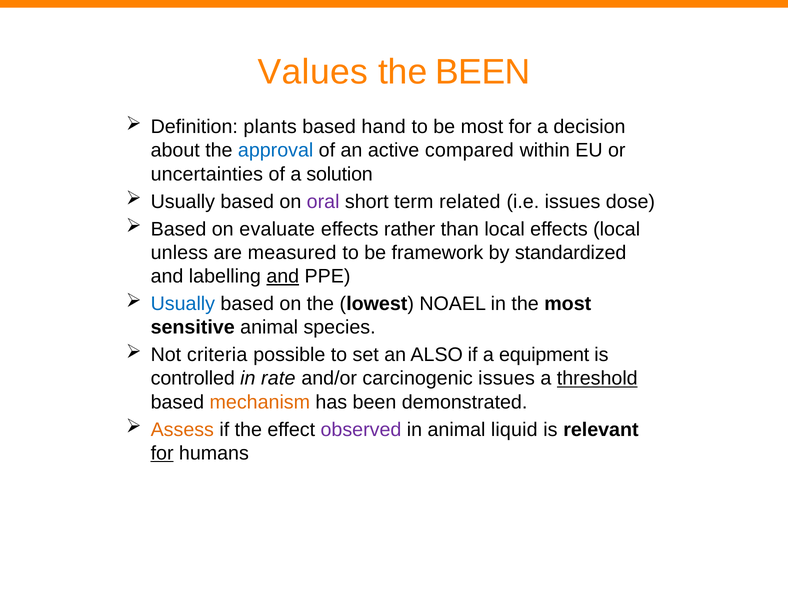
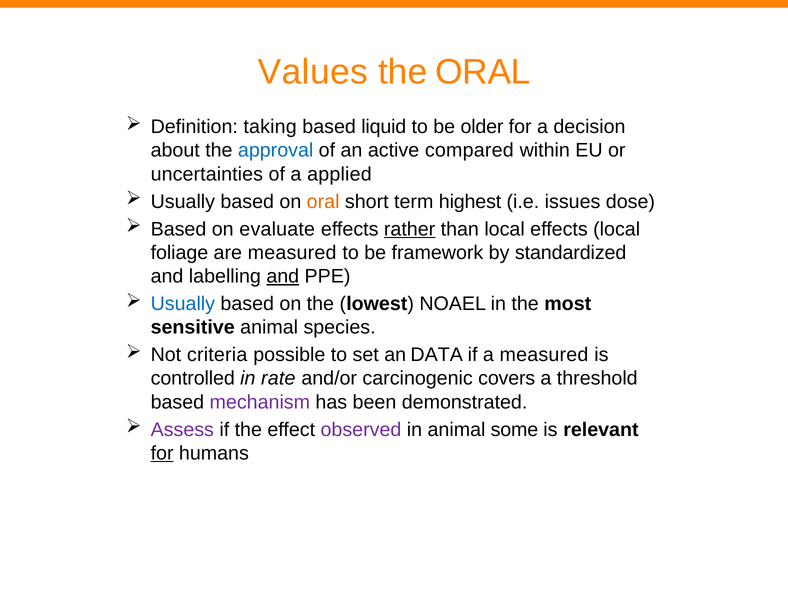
the BEEN: BEEN -> ORAL (483, 72)
plants: plants -> taking (270, 127)
hand: hand -> liquid (384, 127)
be most: most -> older (482, 127)
solution: solution -> applied (339, 174)
oral colour: purple -> orange (323, 202)
related: related -> highest (470, 202)
rather underline: none -> present (410, 229)
unless: unless -> foliage (179, 253)
ALSO: ALSO -> DATA (437, 355)
a equipment: equipment -> measured (544, 355)
carcinogenic issues: issues -> covers (507, 379)
threshold underline: present -> none (597, 379)
mechanism colour: orange -> purple (260, 402)
Assess colour: orange -> purple (182, 430)
liquid: liquid -> some (514, 430)
